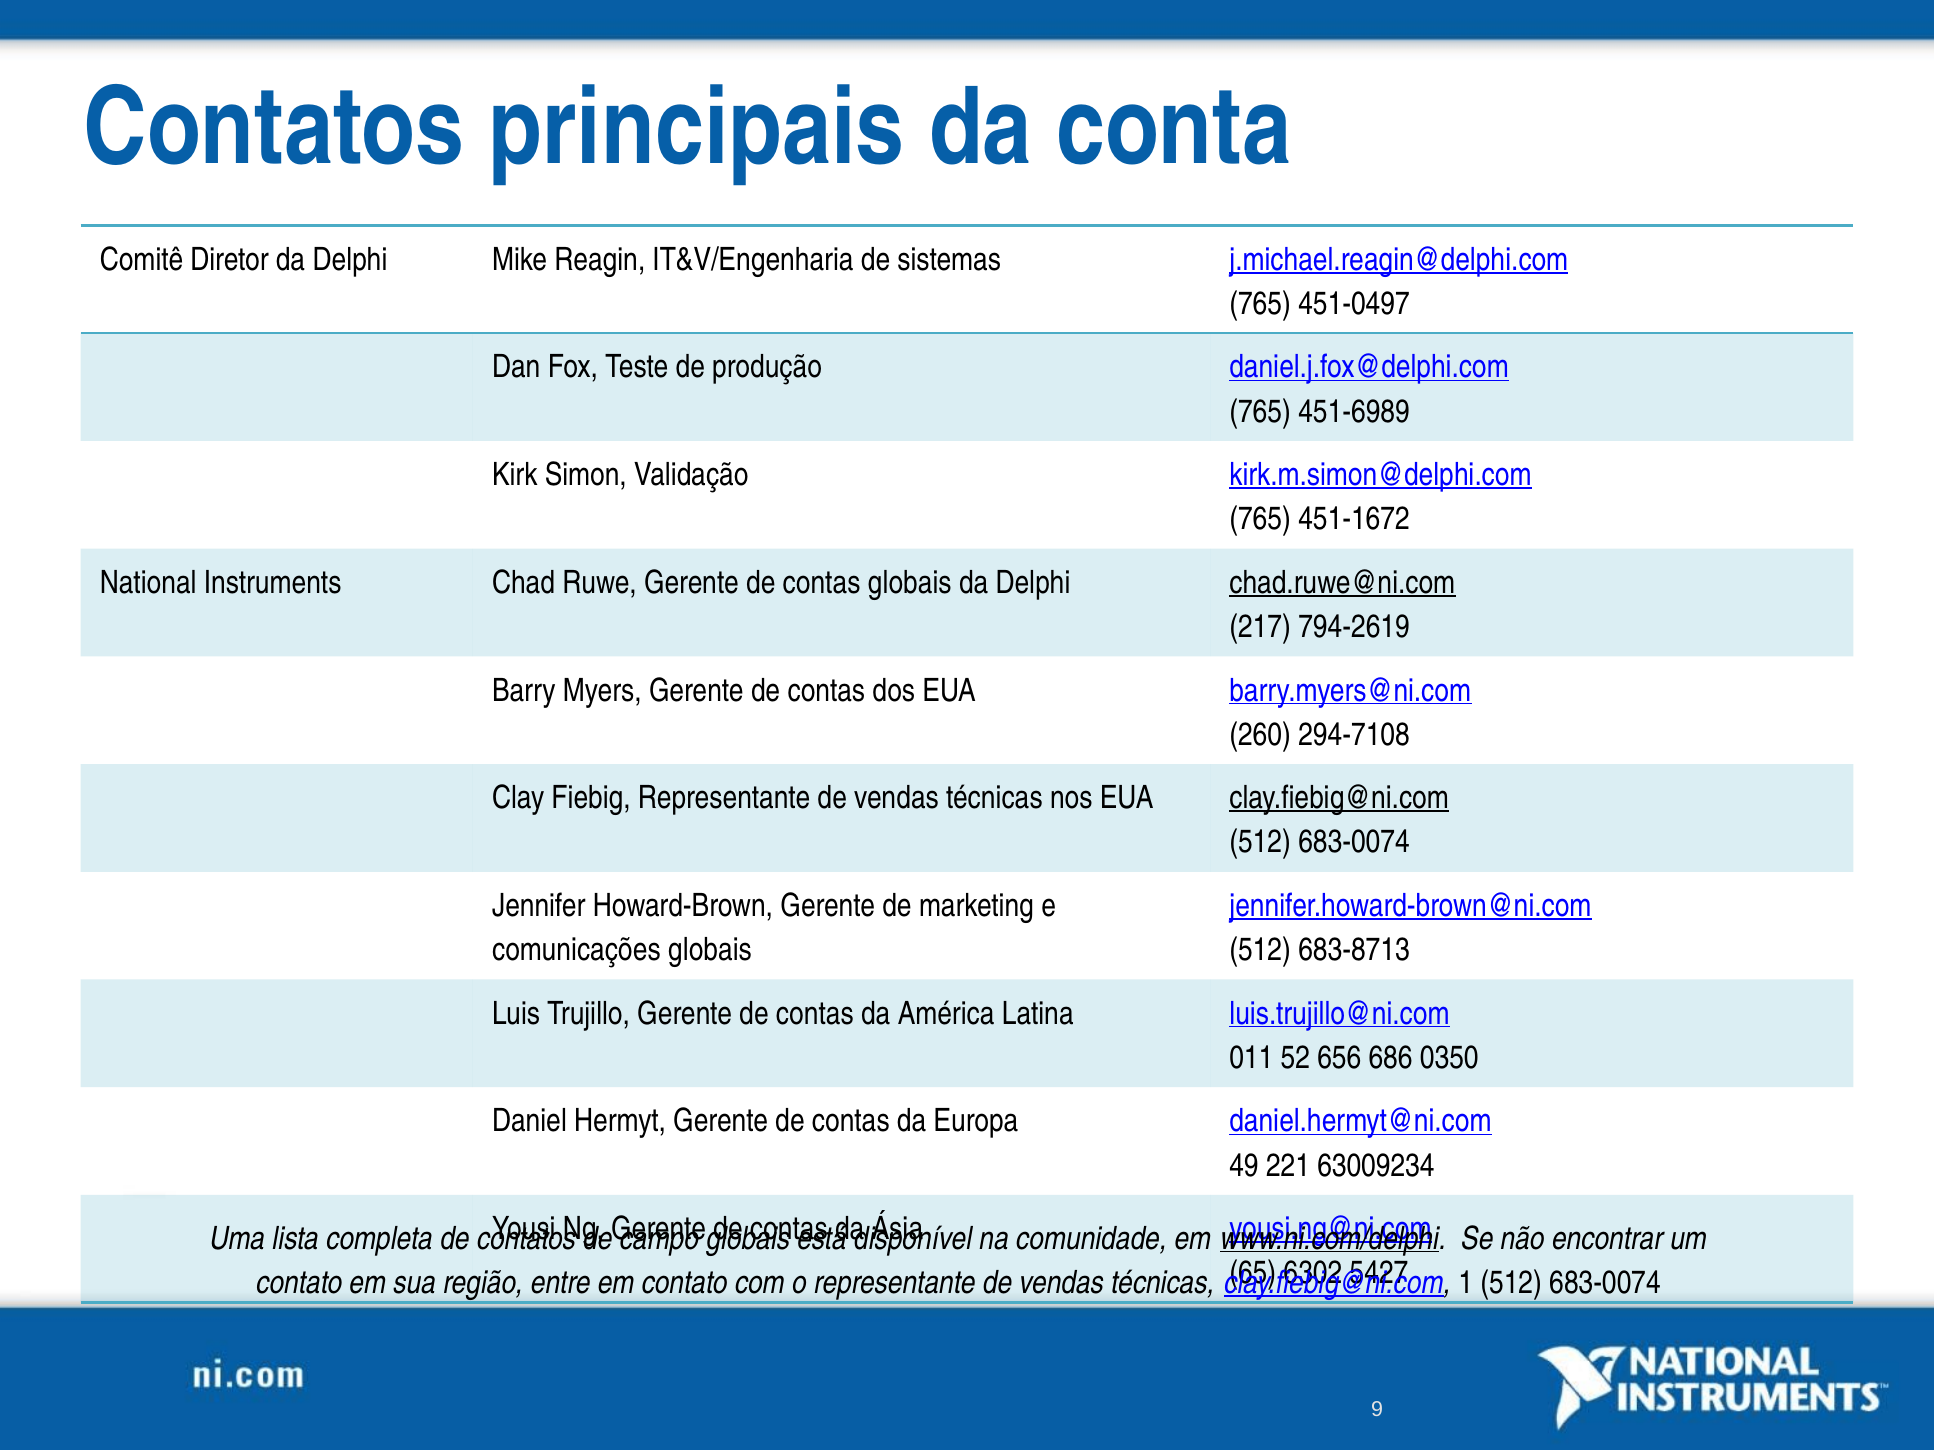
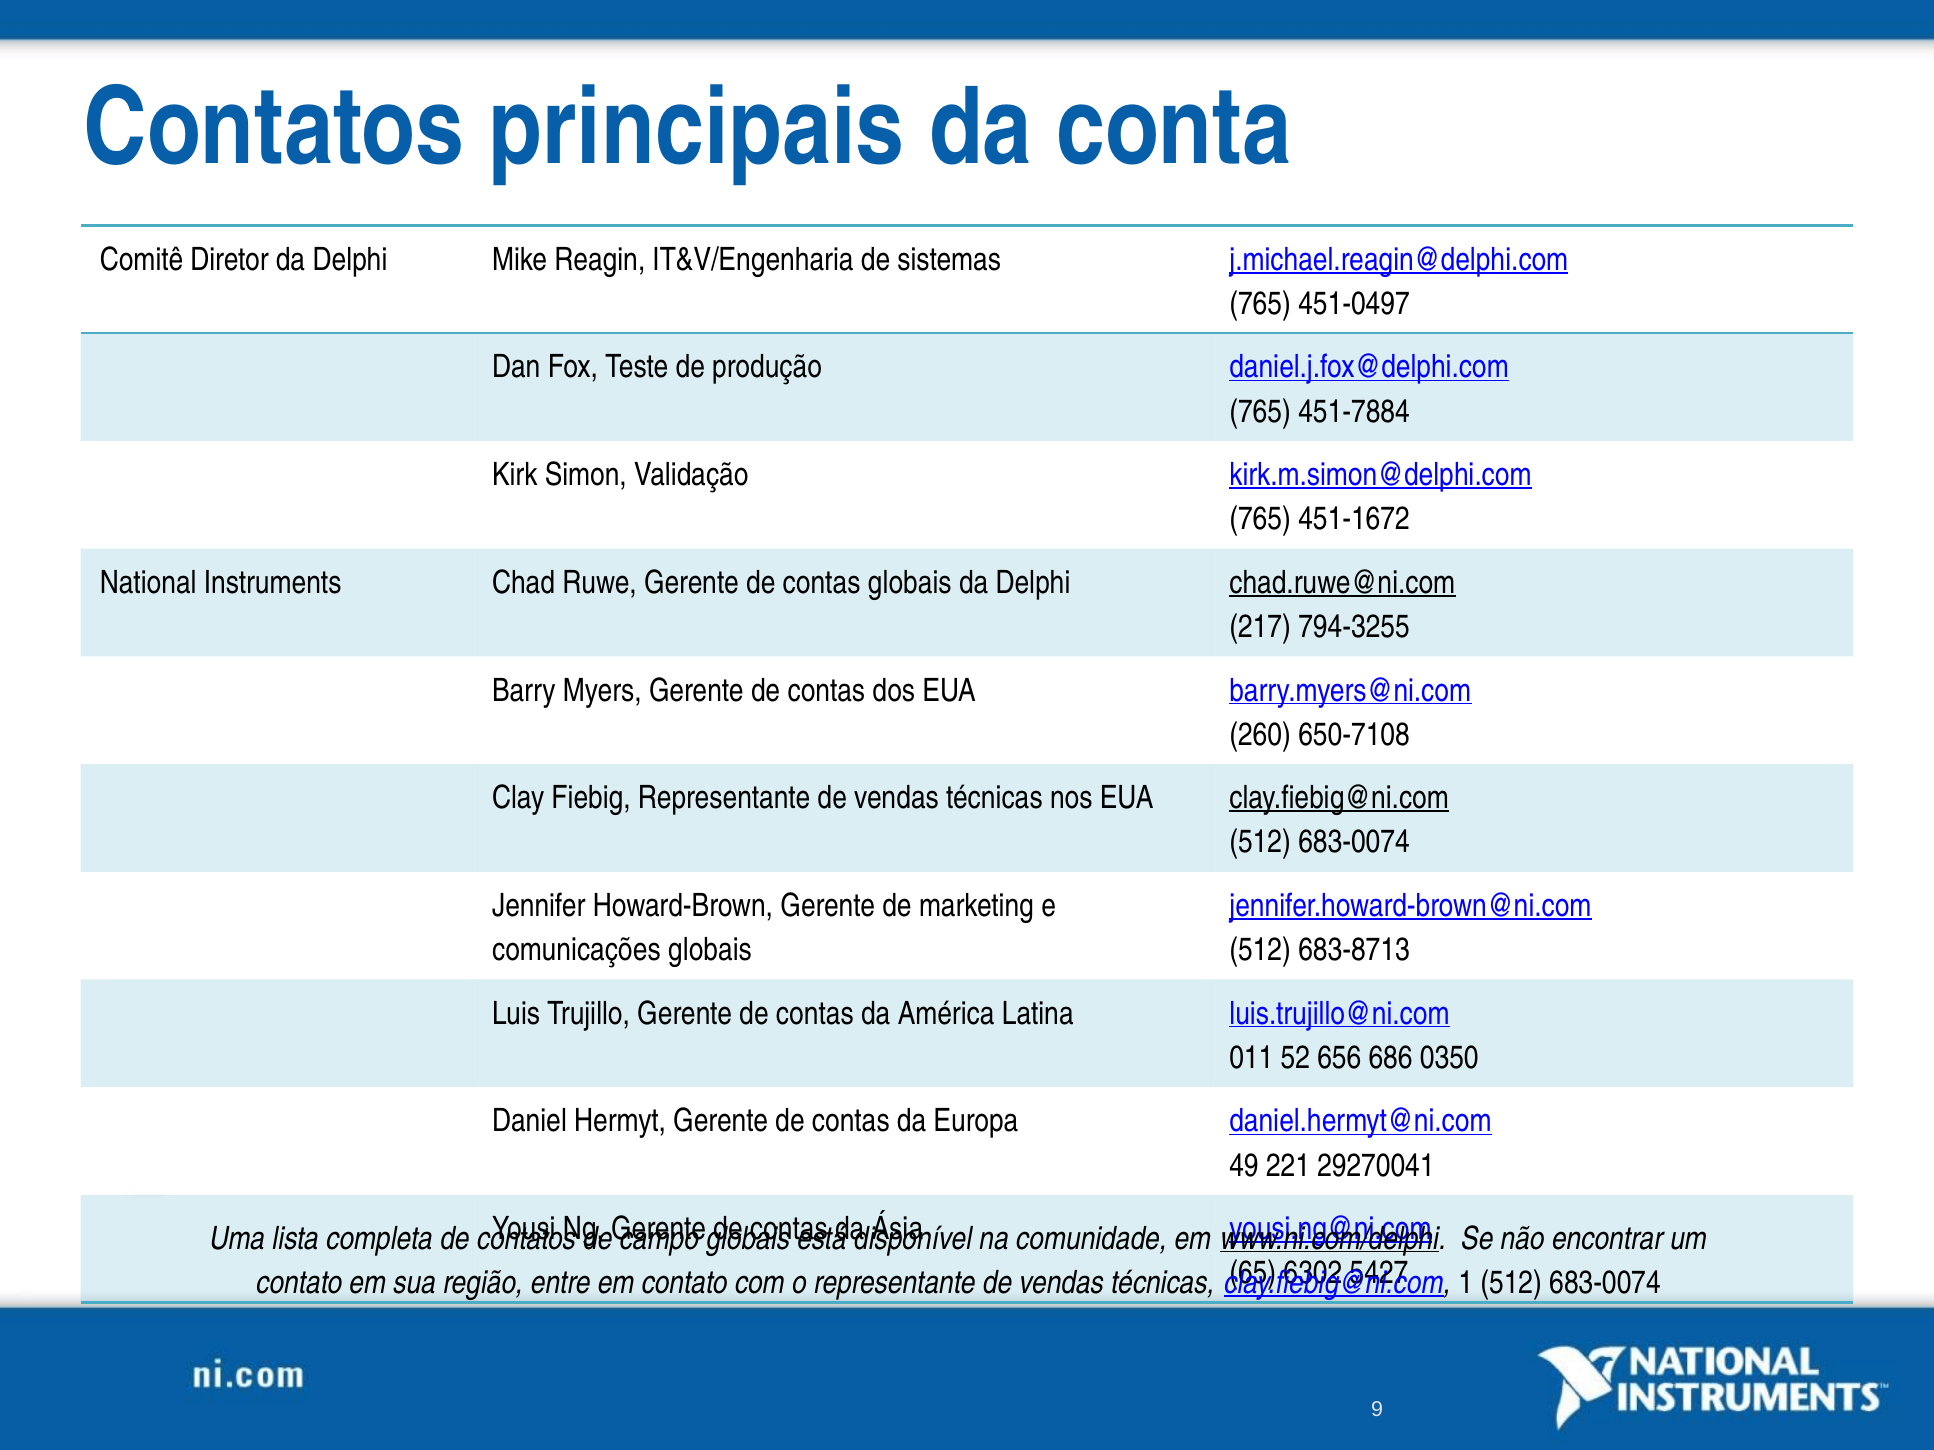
451-6989: 451-6989 -> 451-7884 (1354, 412)
794-2619: 794-2619 -> 794-3255 (1354, 627)
294-7108: 294-7108 -> 650-7108 (1354, 735)
63009234: 63009234 -> 29270041 (1376, 1166)
